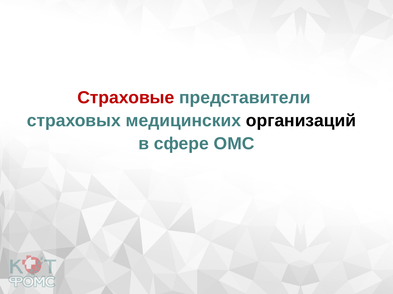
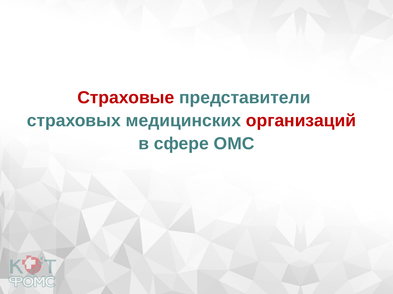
организаций colour: black -> red (301, 121)
